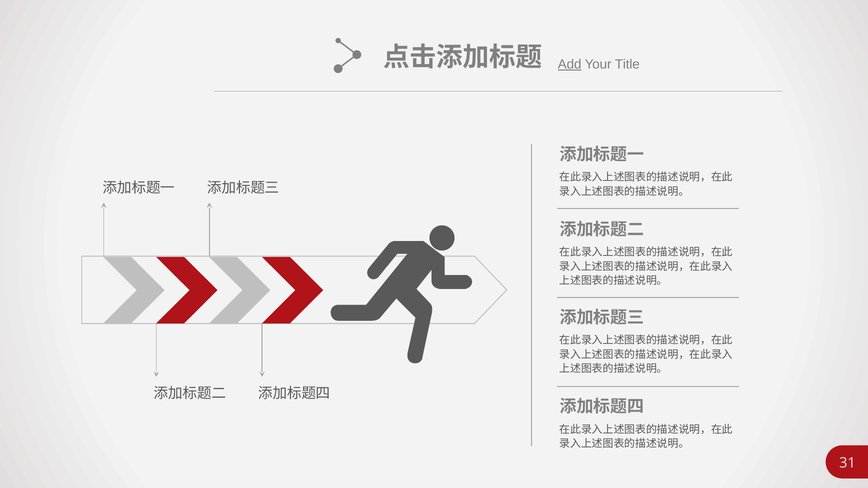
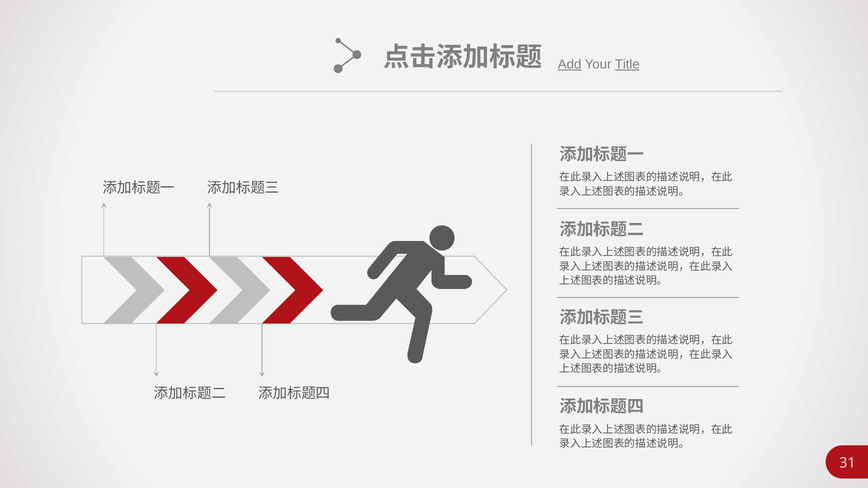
Title underline: none -> present (627, 64)
